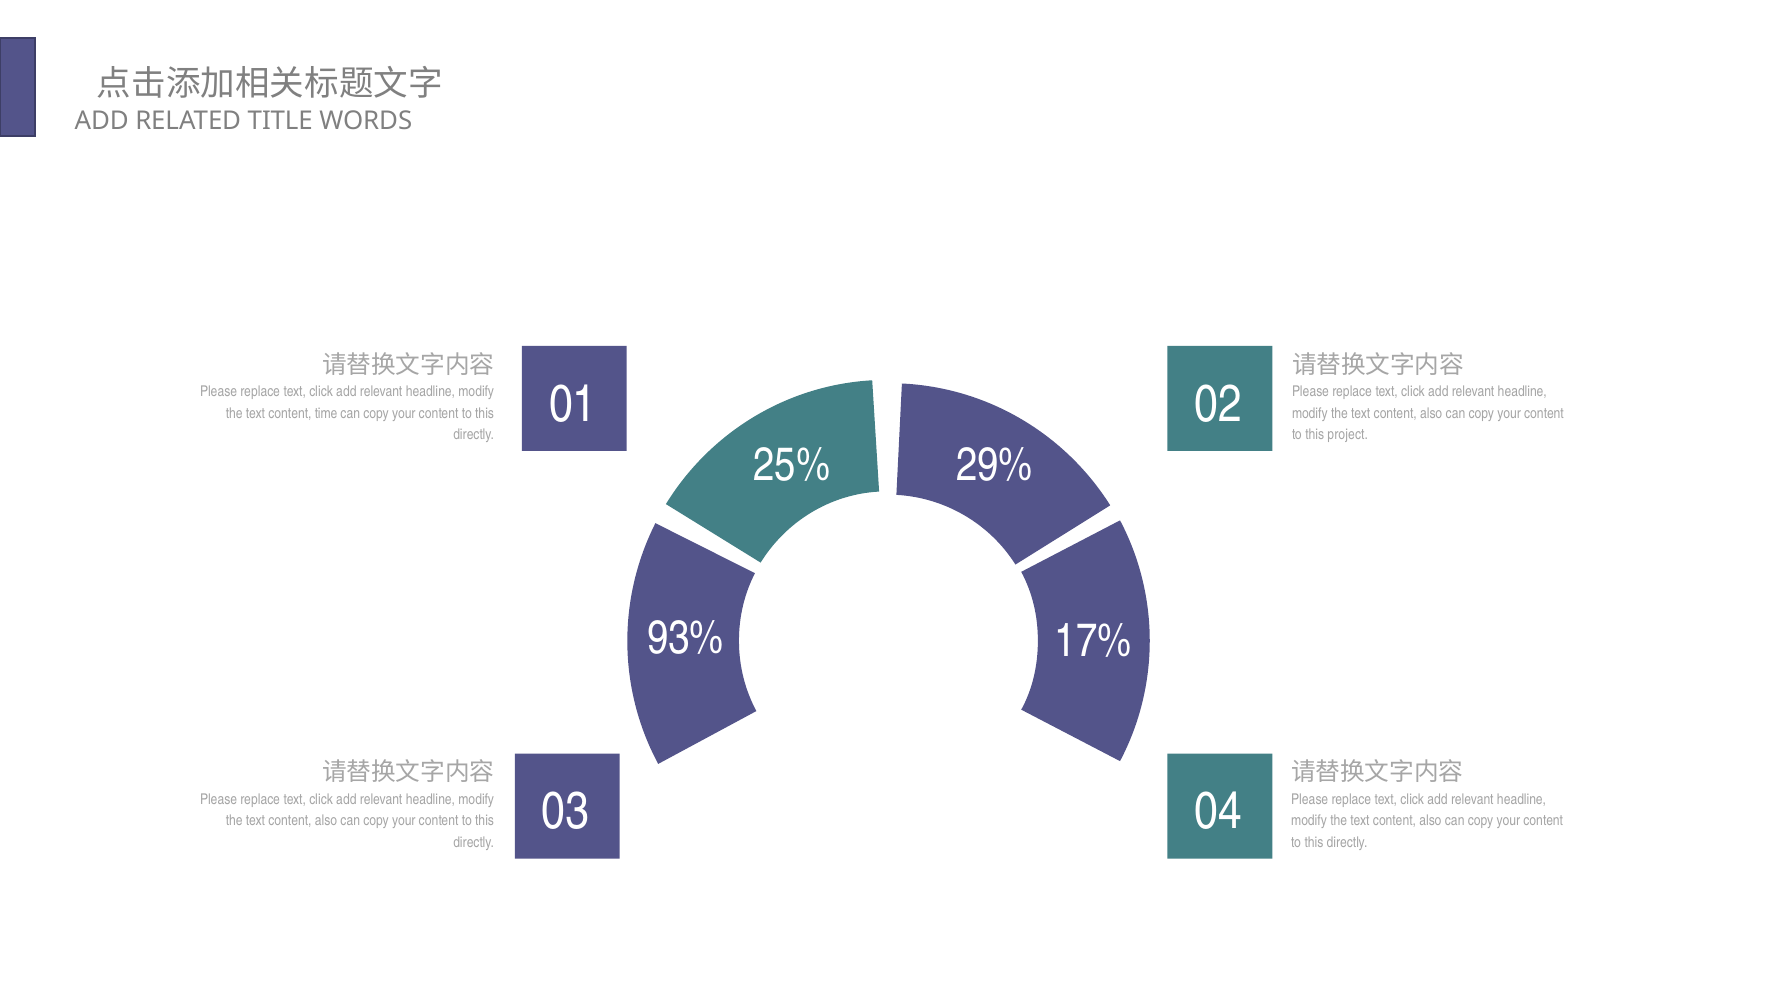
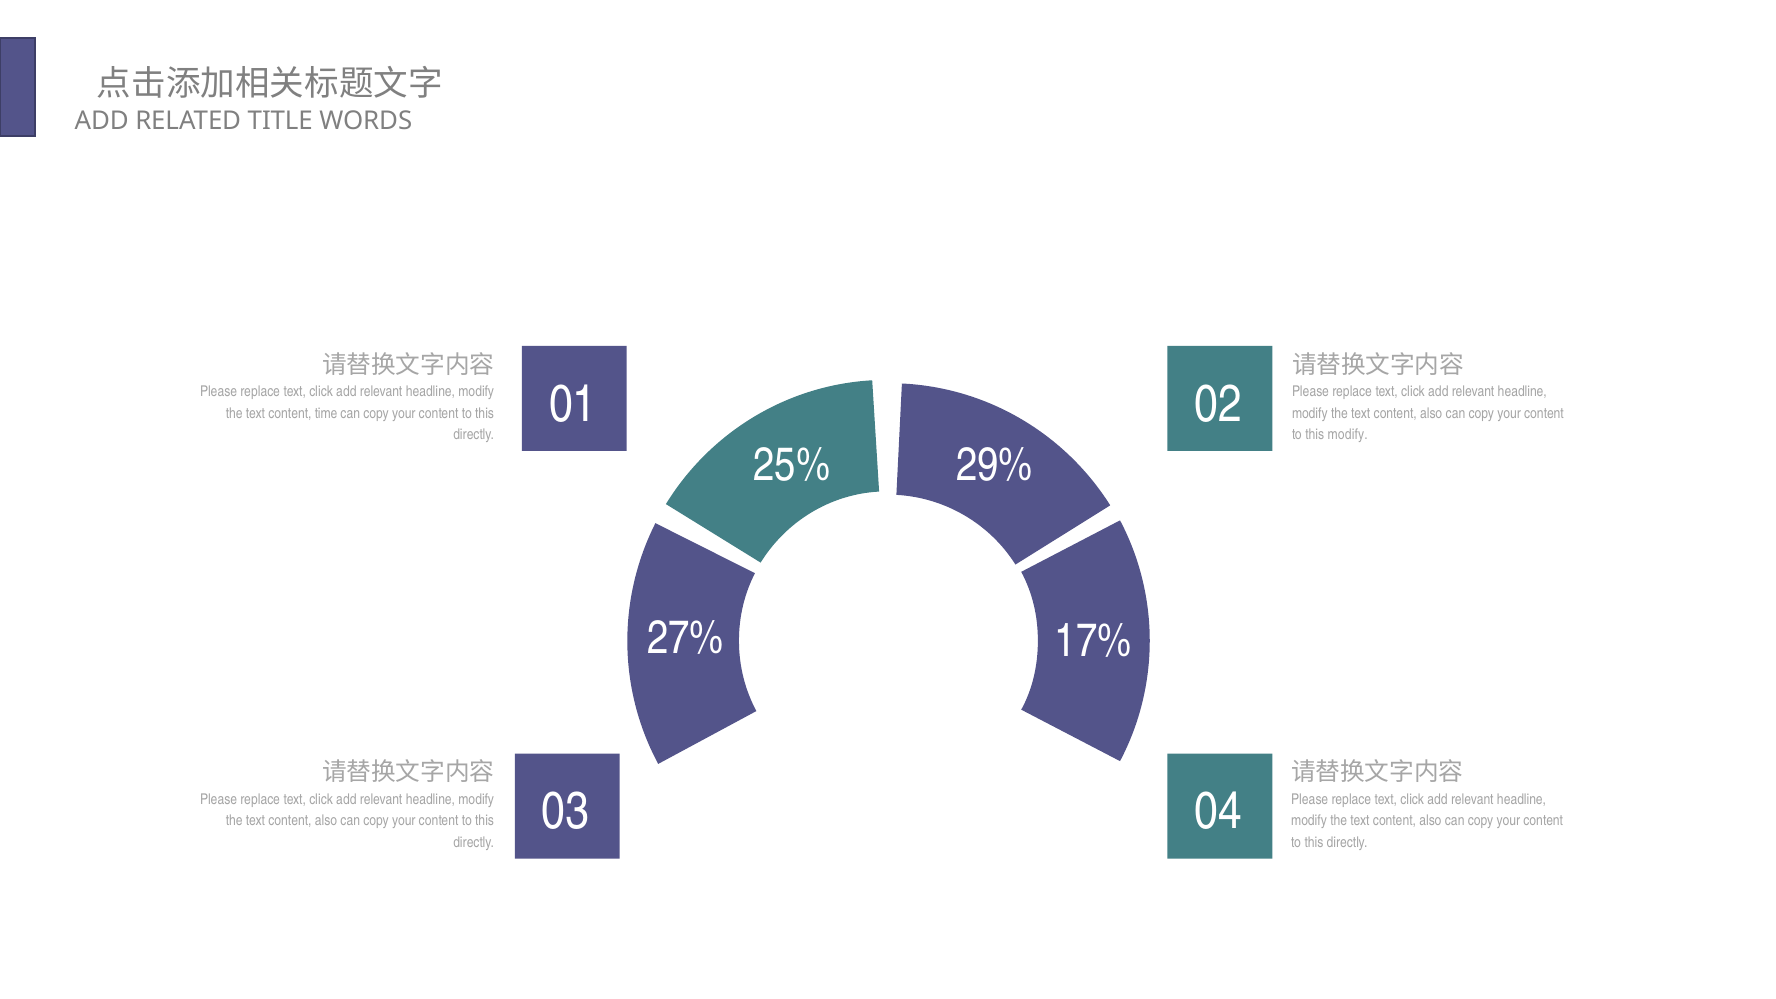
this project: project -> modify (1348, 435)
93%: 93% -> 27% (686, 638)
